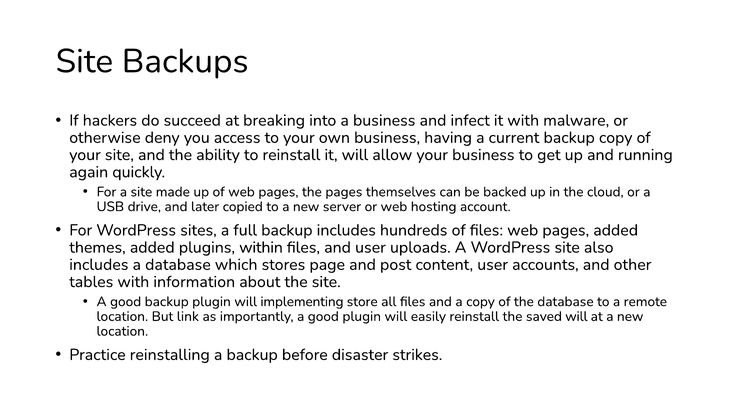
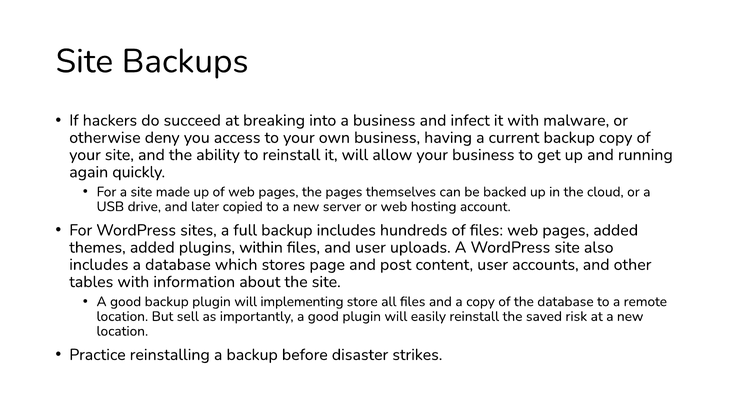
link: link -> sell (188, 316)
saved will: will -> risk (576, 316)
